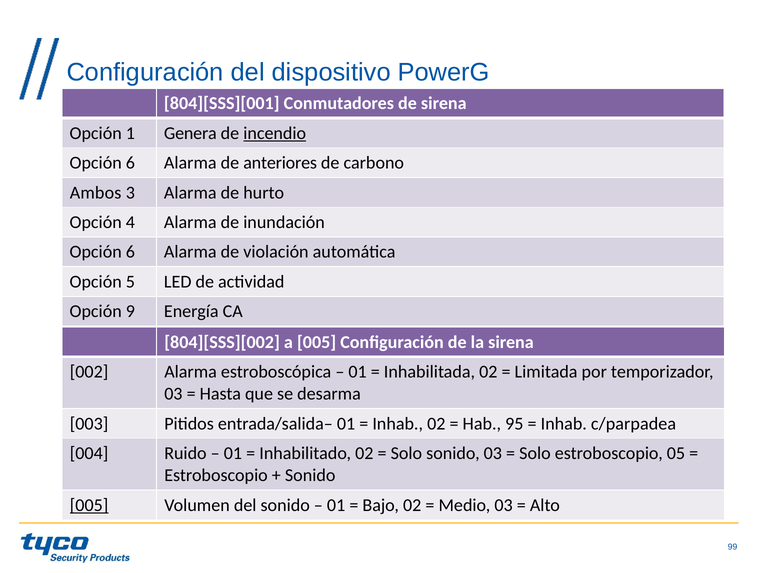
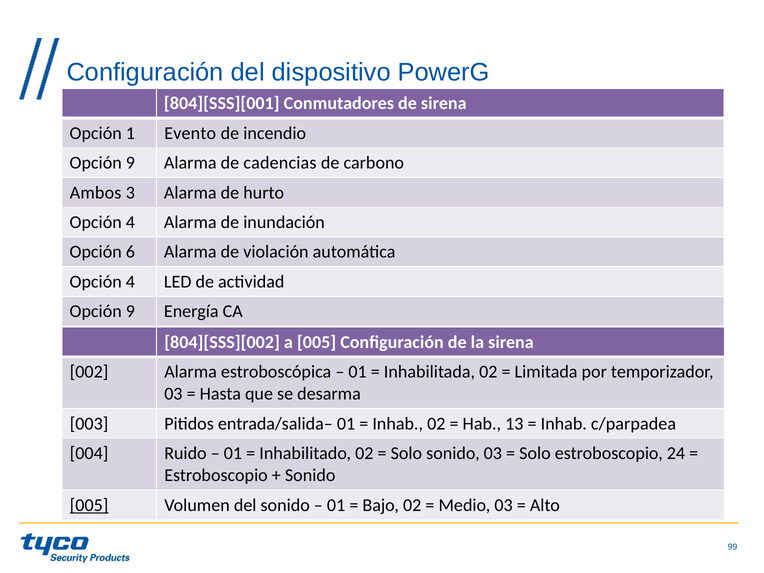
Genera: Genera -> Evento (190, 133)
incendio underline: present -> none (275, 133)
6: 6 -> 9 (130, 163)
anteriores: anteriores -> cadencias (280, 163)
5: 5 -> 4 (130, 282)
95: 95 -> 13 (514, 424)
05: 05 -> 24 (676, 453)
